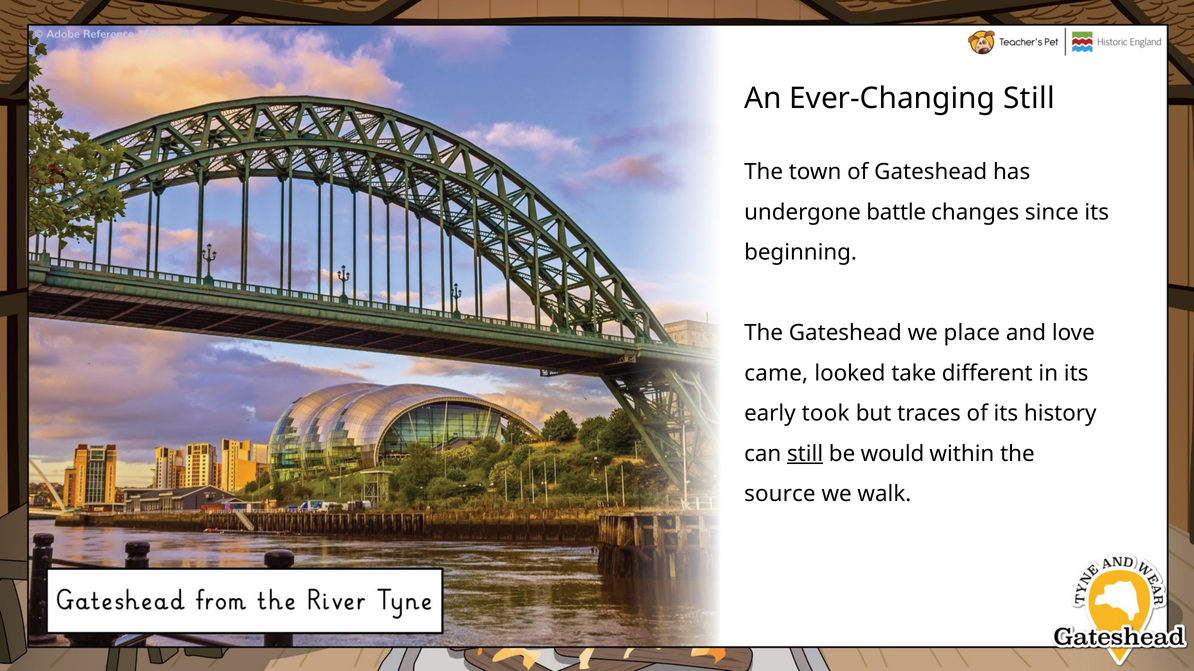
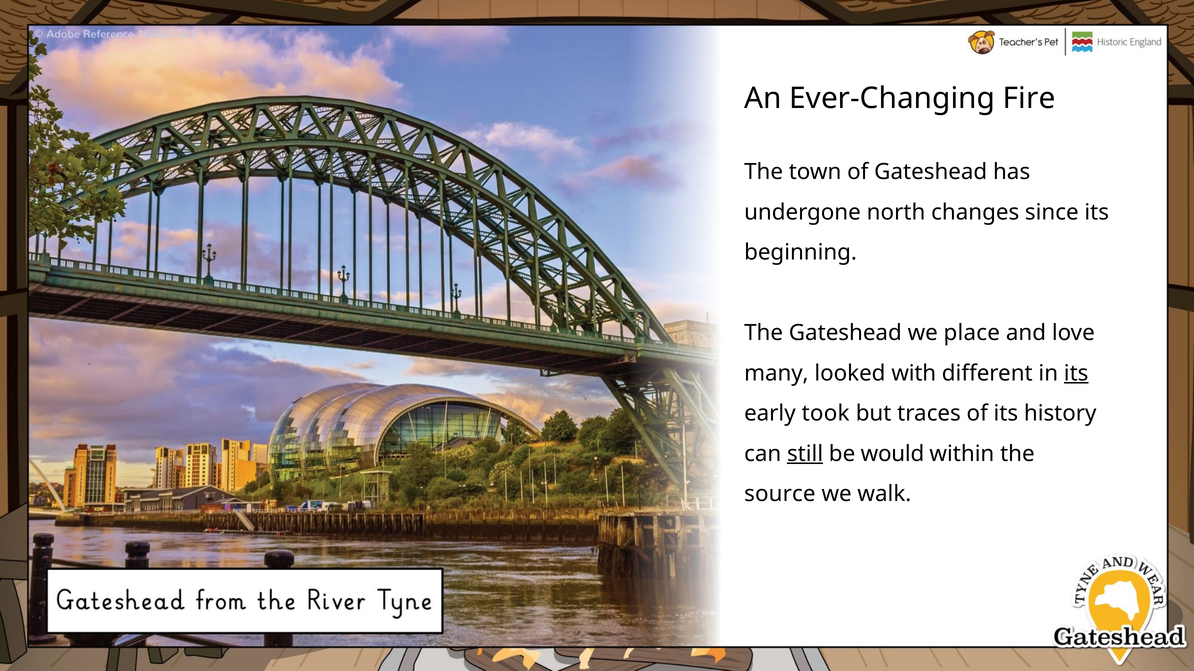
Ever-Changing Still: Still -> Fire (1029, 99)
battle: battle -> north (896, 212)
came: came -> many (776, 374)
take: take -> with (914, 374)
its underline: none -> present (1076, 374)
